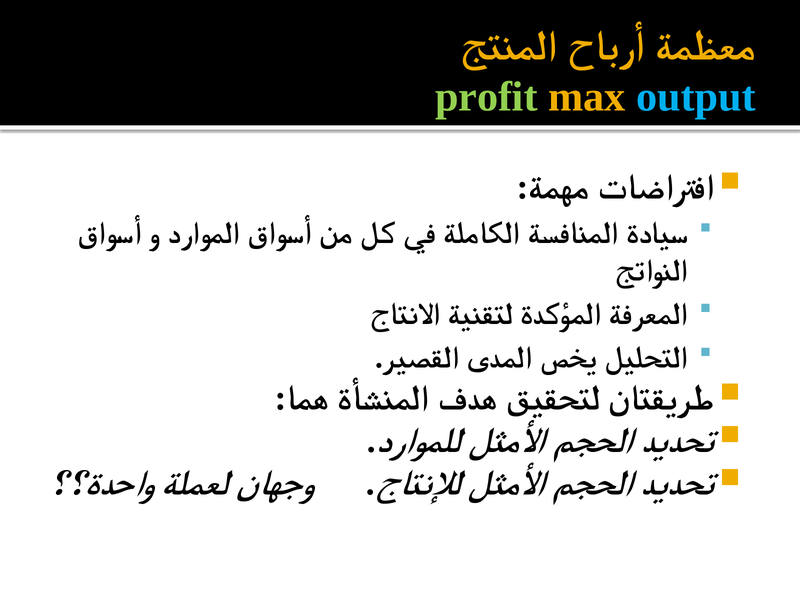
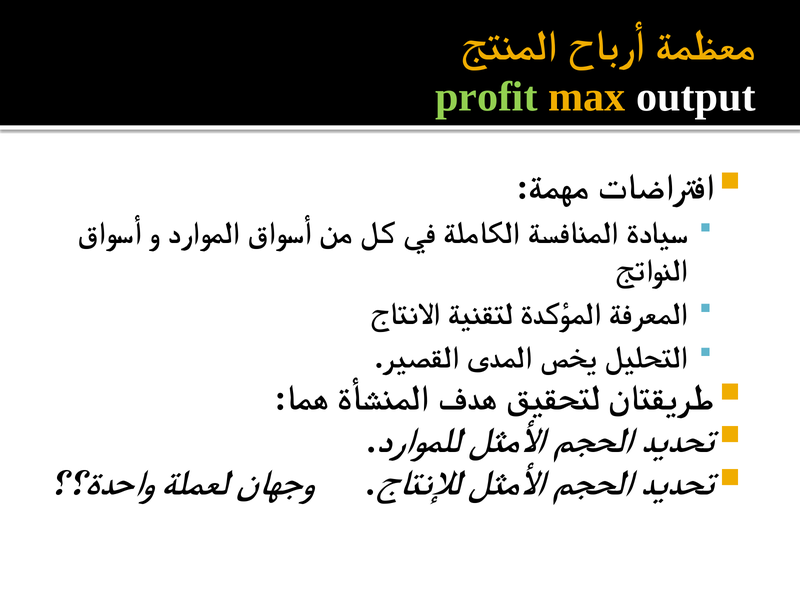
output colour: light blue -> white (696, 97)
